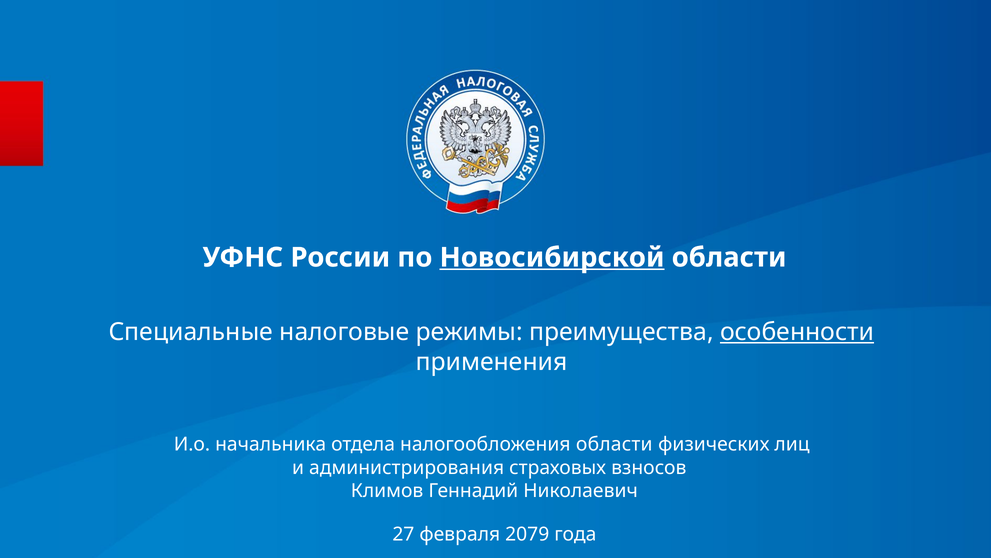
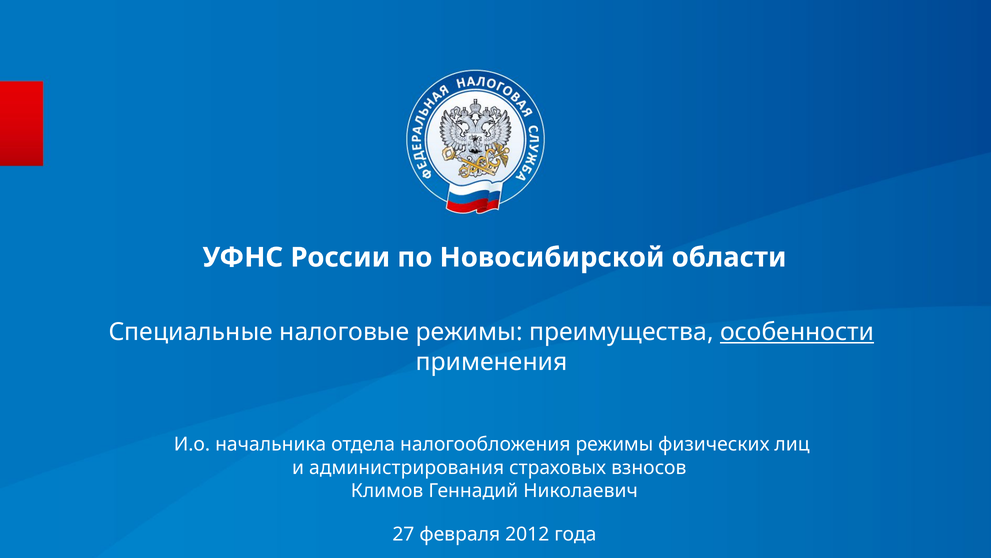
Новосибирской underline: present -> none (552, 257)
налогообложения области: области -> режимы (614, 444)
2079: 2079 -> 2012 (527, 534)
